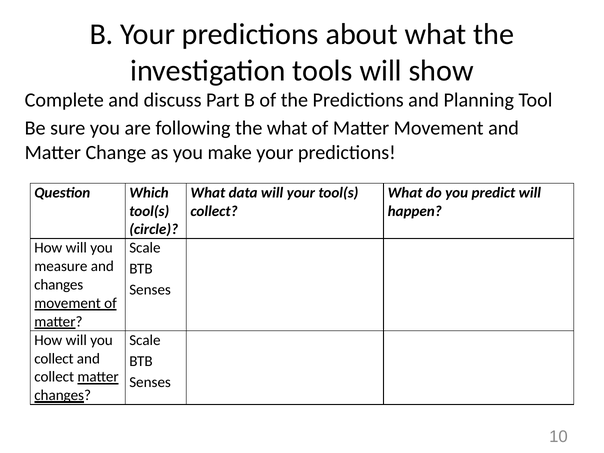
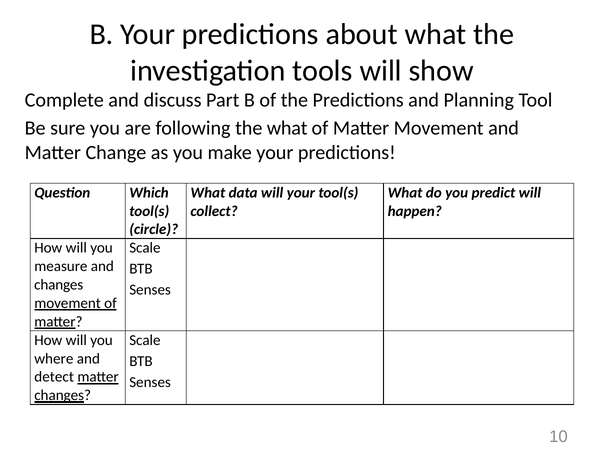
collect: collect -> where (54, 359)
collect: collect -> detect (54, 377)
